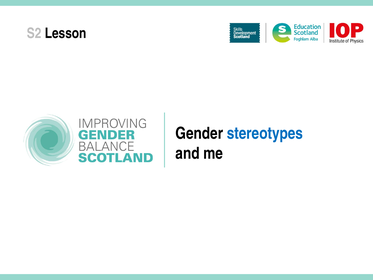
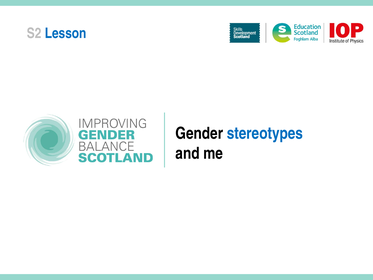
Lesson colour: black -> blue (66, 33)
